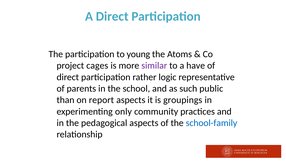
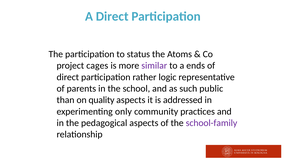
young: young -> status (138, 54)
have: have -> ends (196, 66)
report: report -> quality (101, 100)
groupings: groupings -> addressed (183, 100)
school-family colour: blue -> purple (211, 123)
